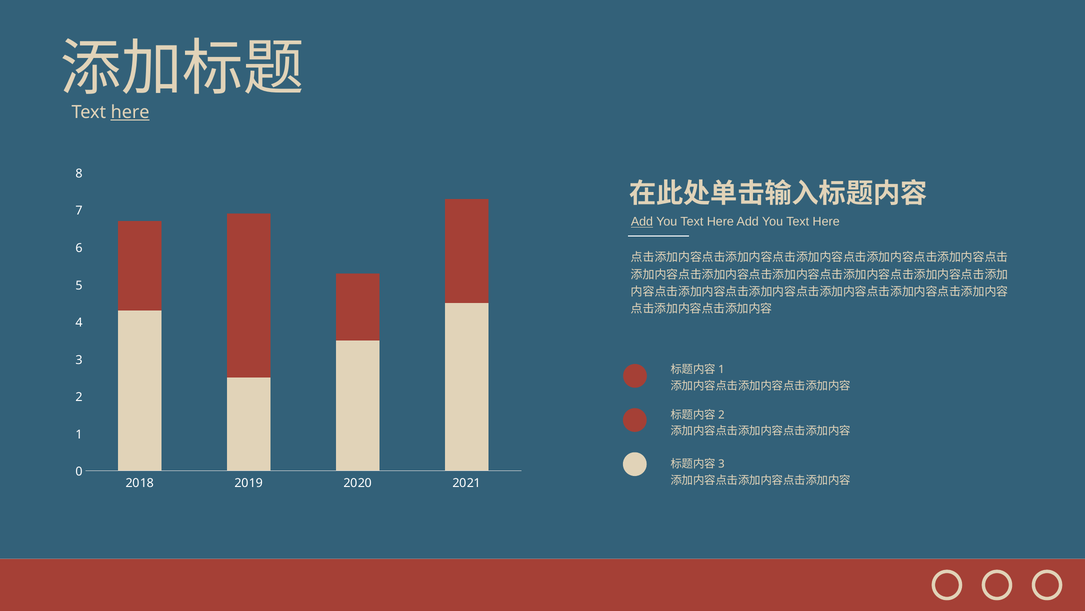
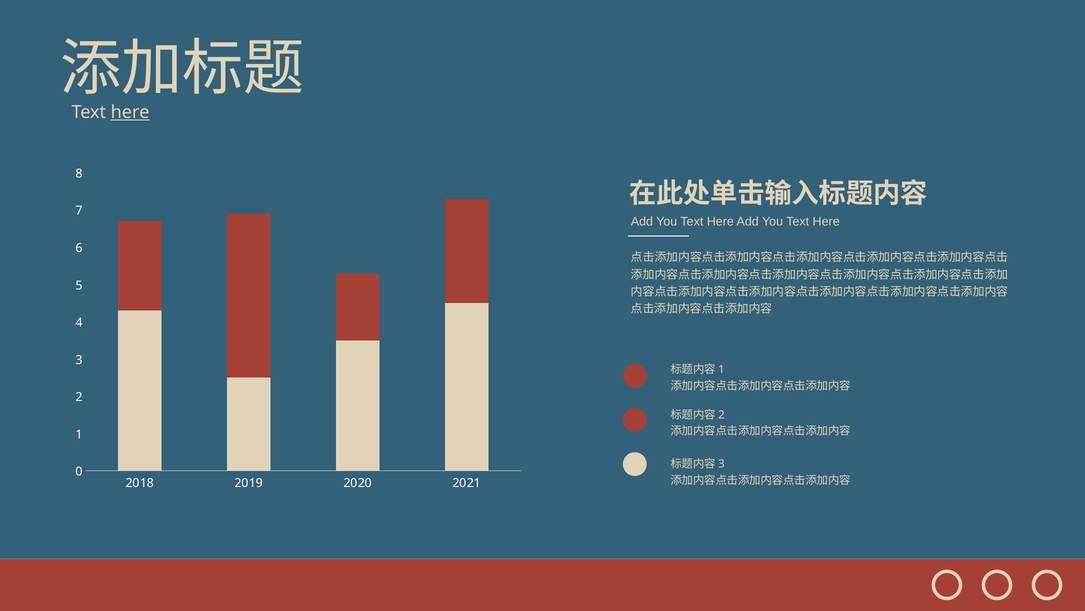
Add underline: present -> none (642, 222)
